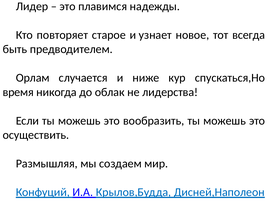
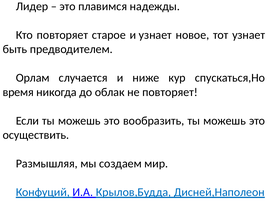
тот всегда: всегда -> узнает (249, 35)
не лидерства: лидерства -> повторяет (170, 92)
